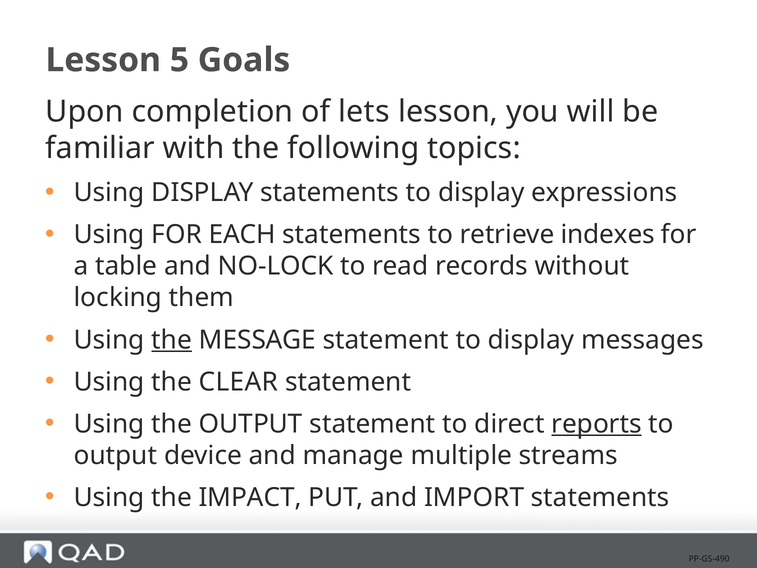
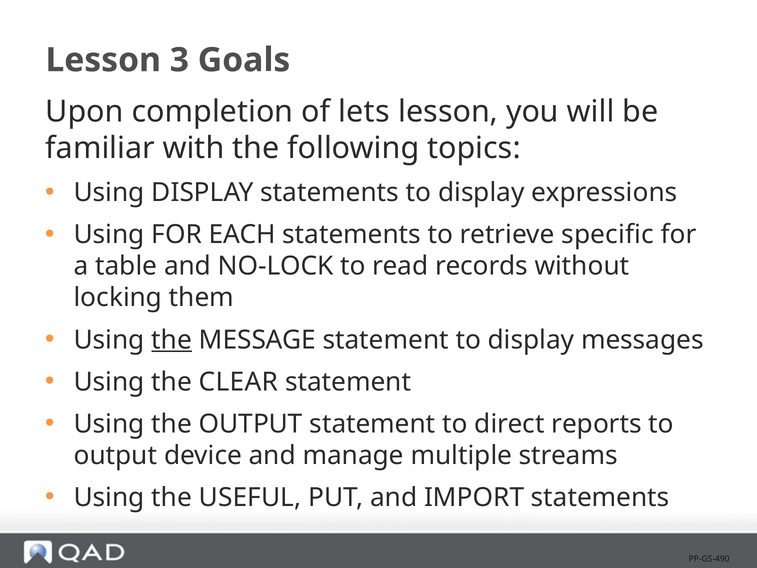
5: 5 -> 3 (179, 60)
indexes: indexes -> specific (608, 235)
reports underline: present -> none (596, 424)
IMPACT: IMPACT -> USEFUL (250, 497)
